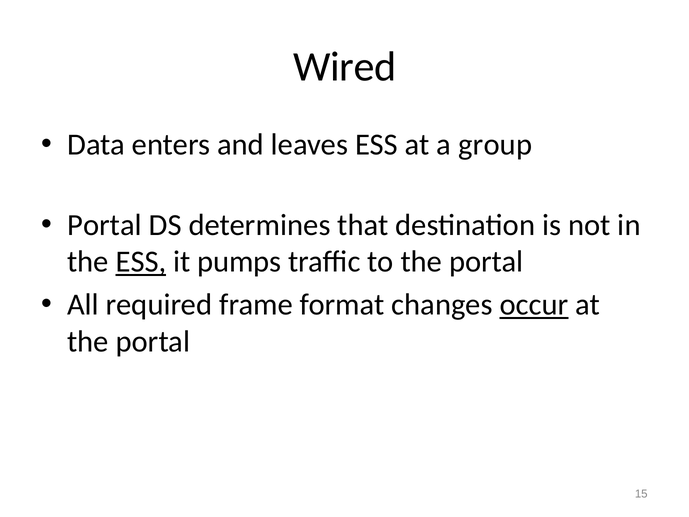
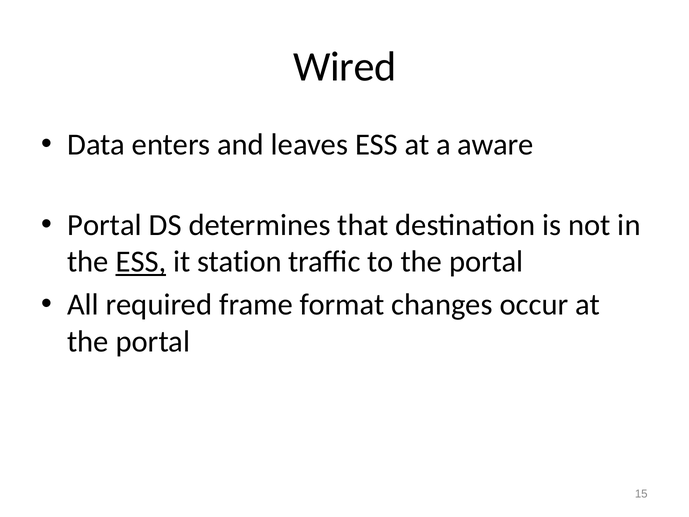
group: group -> aware (495, 145)
pumps: pumps -> station (239, 262)
occur underline: present -> none (534, 305)
